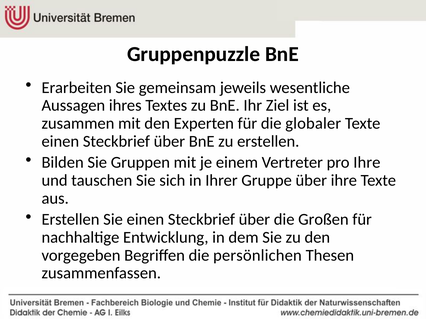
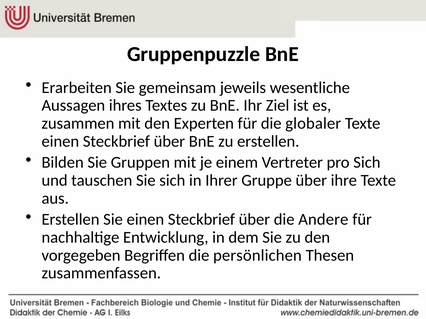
pro Ihre: Ihre -> Sich (367, 163)
Großen: Großen -> Andere (323, 220)
